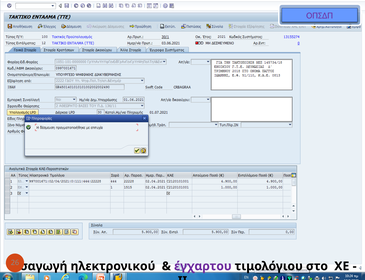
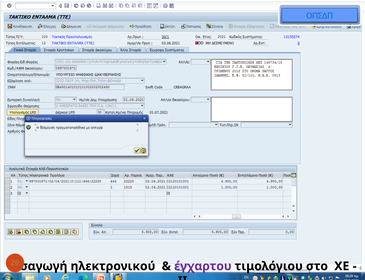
ΟΠΣΔΠ colour: purple -> blue (320, 16)
